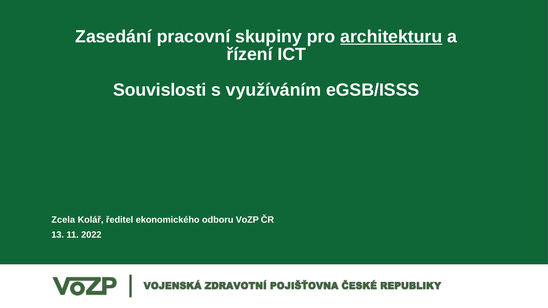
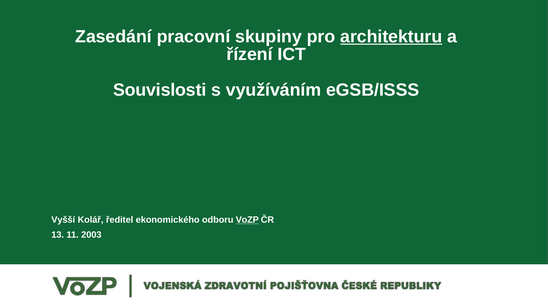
Zcela: Zcela -> Vyšší (63, 220)
VoZP underline: none -> present (247, 220)
2022: 2022 -> 2003 (91, 235)
